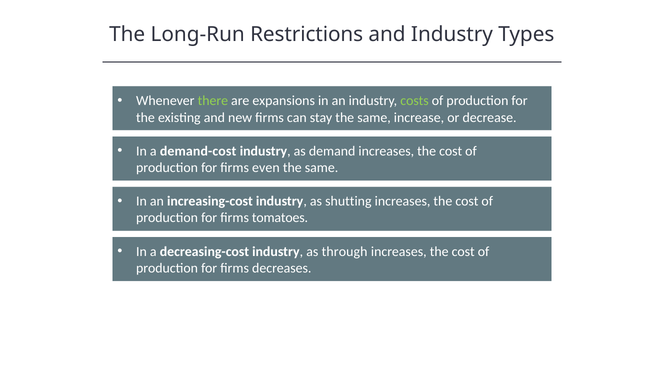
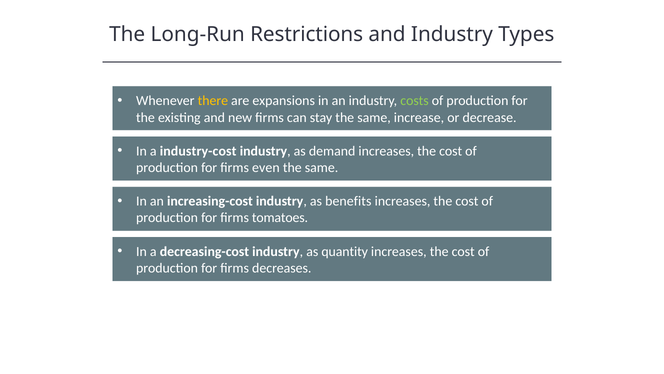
there colour: light green -> yellow (213, 101)
demand-cost: demand-cost -> industry-cost (198, 151)
shutting: shutting -> benefits (348, 201)
through: through -> quantity (345, 251)
